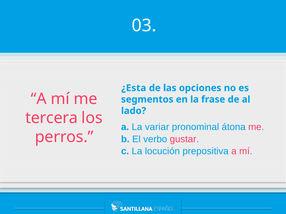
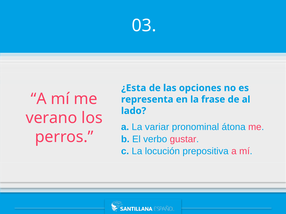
segmentos: segmentos -> representa (147, 100)
tercera: tercera -> verano (51, 118)
